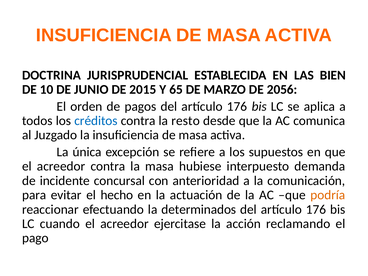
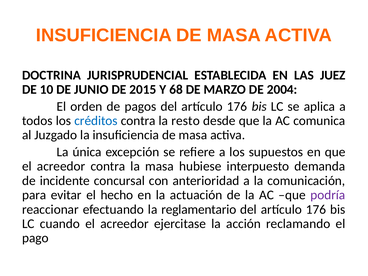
BIEN: BIEN -> JUEZ (333, 75)
65: 65 -> 68 (176, 89)
2056: 2056 -> 2004 (282, 89)
podría colour: orange -> purple (328, 195)
determinados: determinados -> reglamentario (199, 209)
